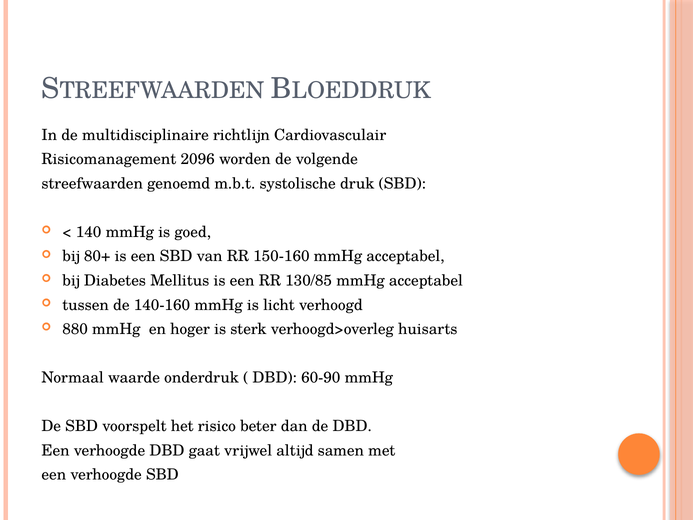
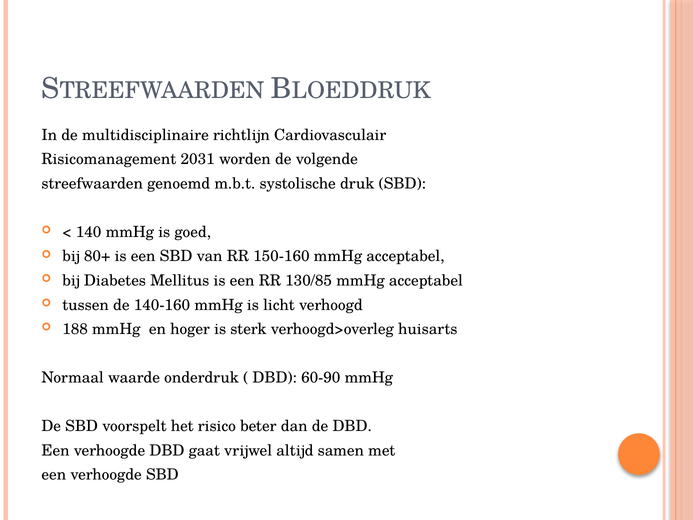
2096: 2096 -> 2031 (198, 159)
880: 880 -> 188 (75, 329)
